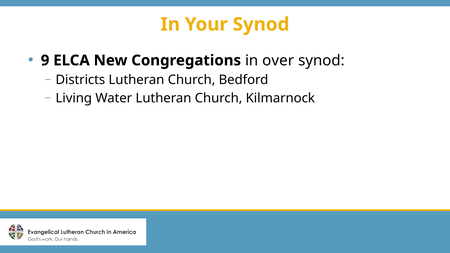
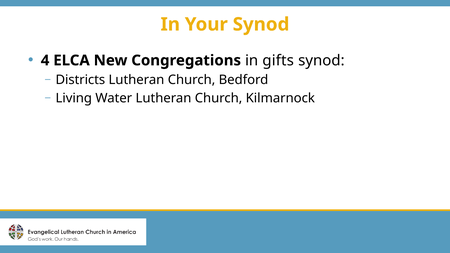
9: 9 -> 4 (45, 60)
over: over -> gifts (278, 60)
